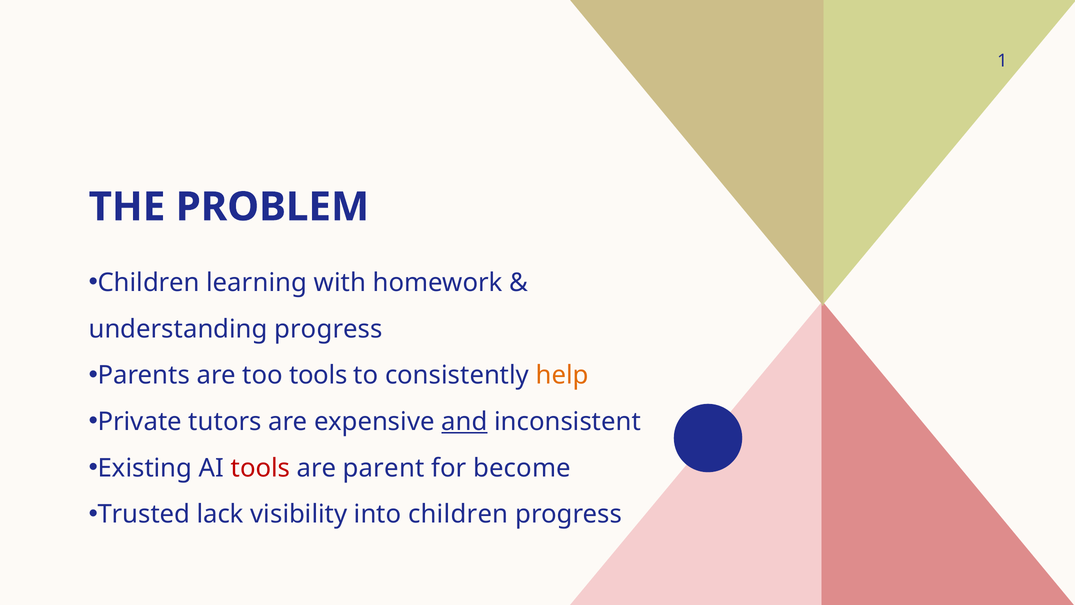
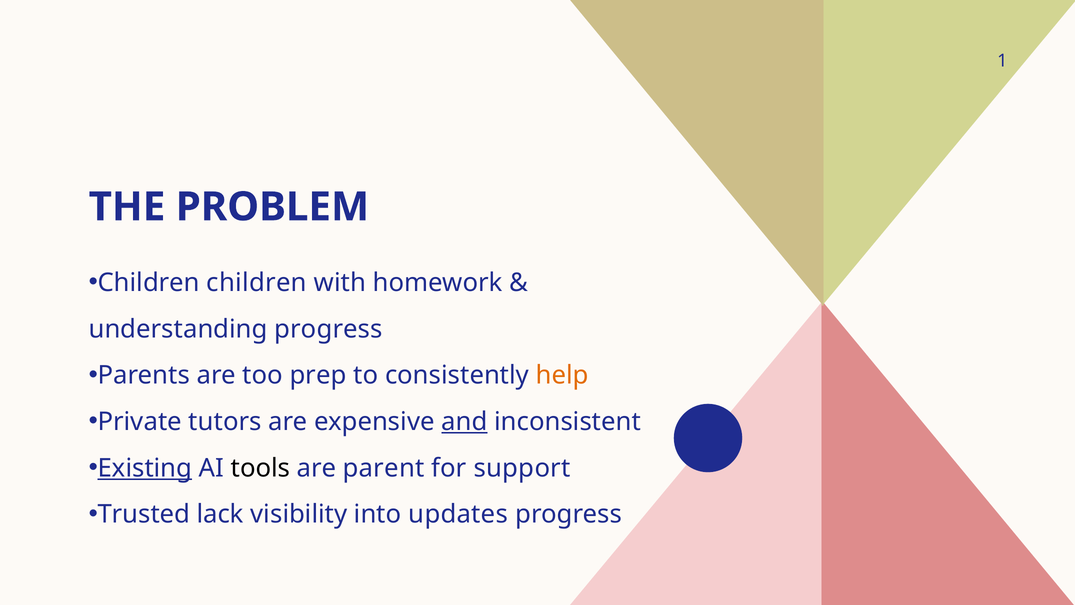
Children learning: learning -> children (257, 283)
too tools: tools -> prep (318, 375)
Existing underline: none -> present (145, 468)
tools colour: red -> black (261, 468)
become: become -> support (522, 468)
into children: children -> updates (458, 514)
